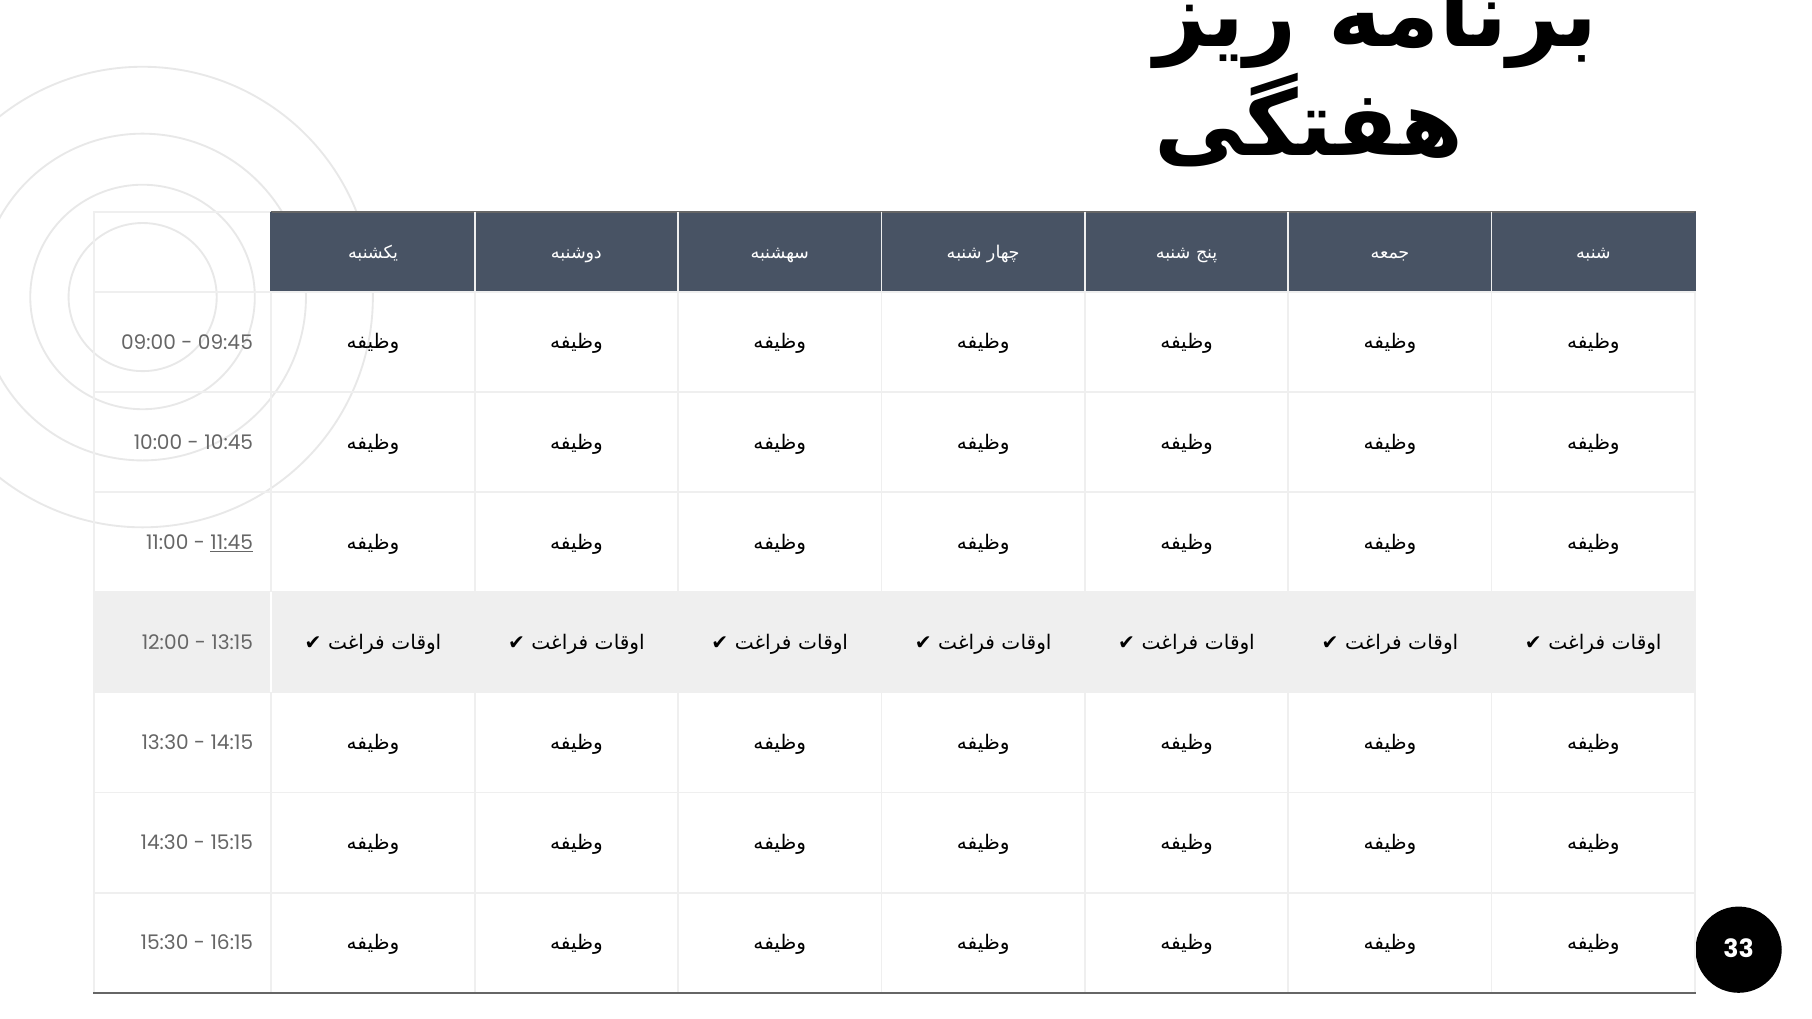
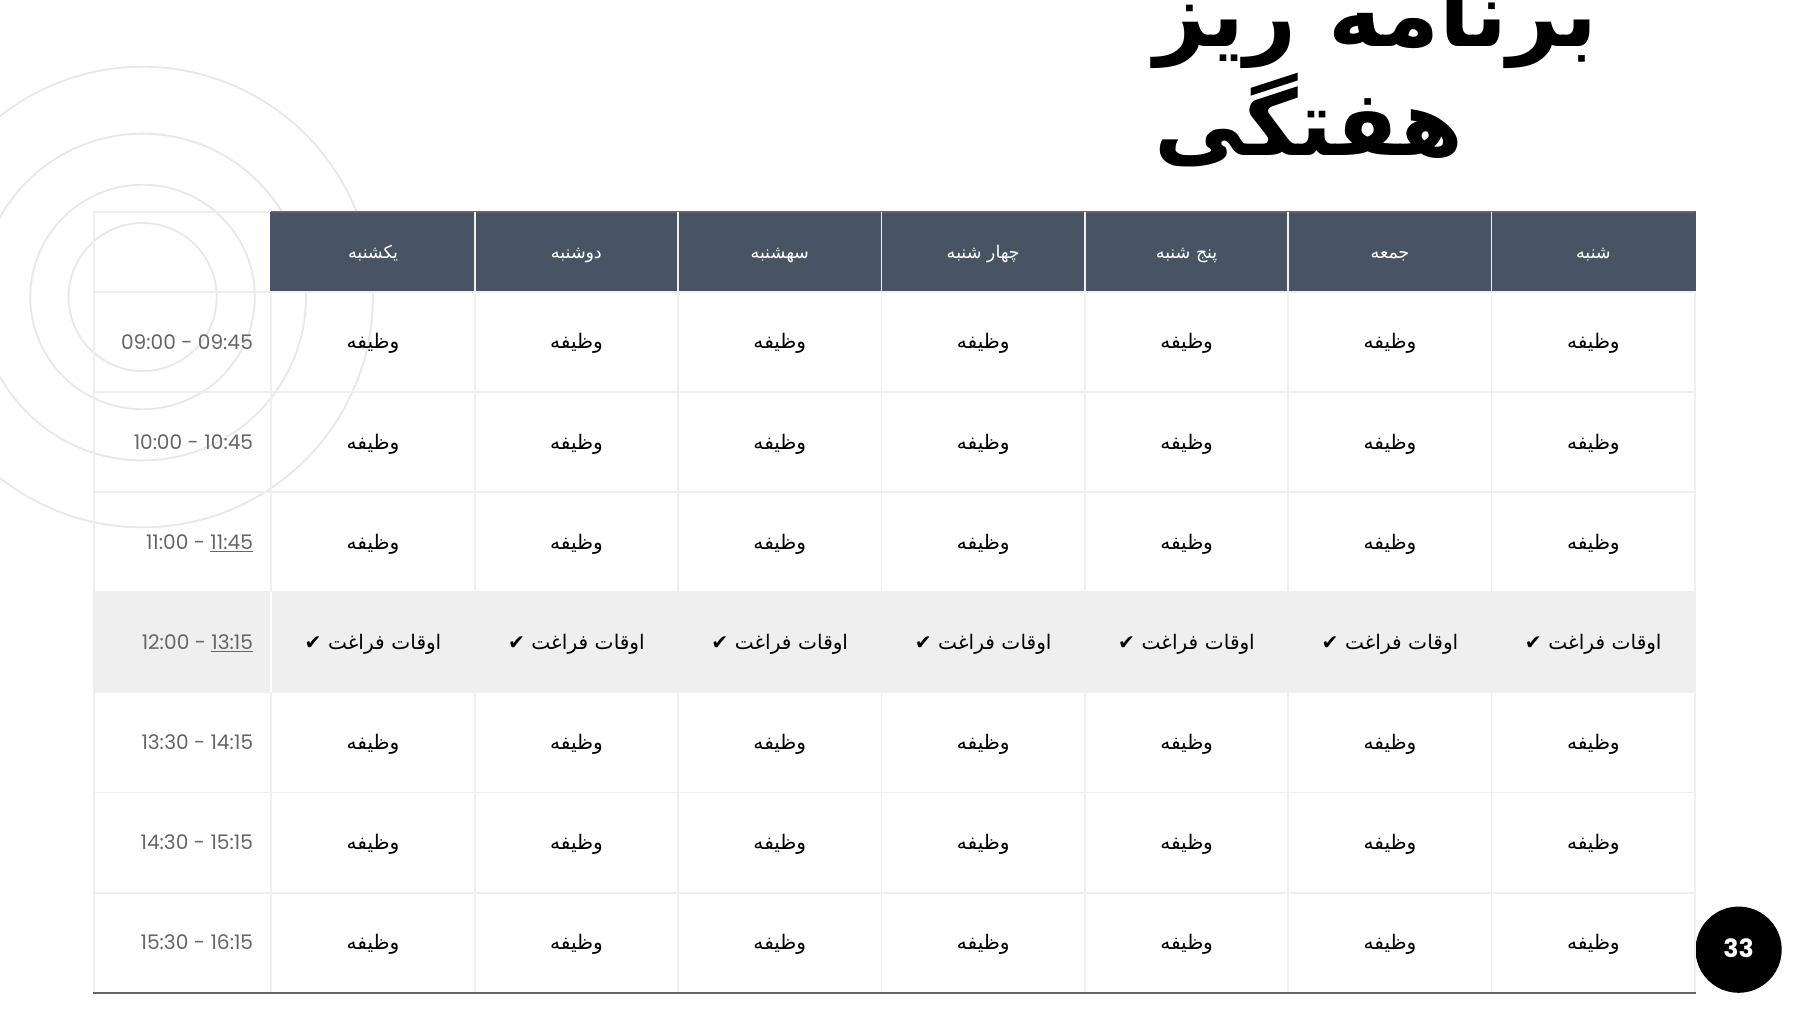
13:15 underline: none -> present (232, 643)
